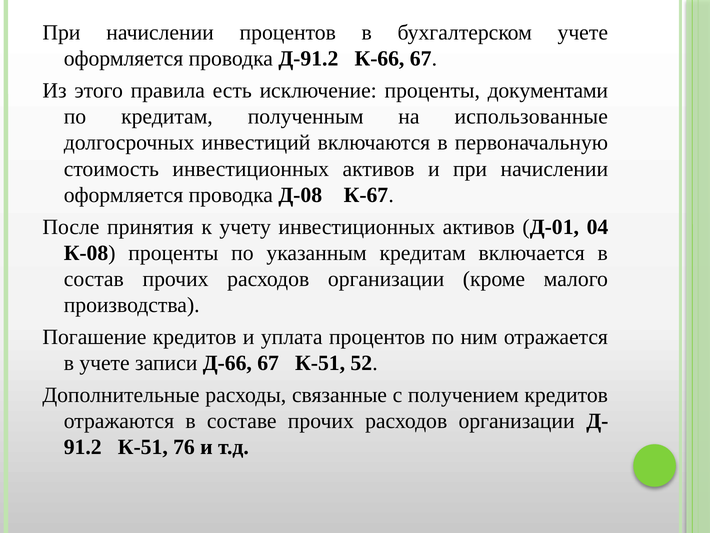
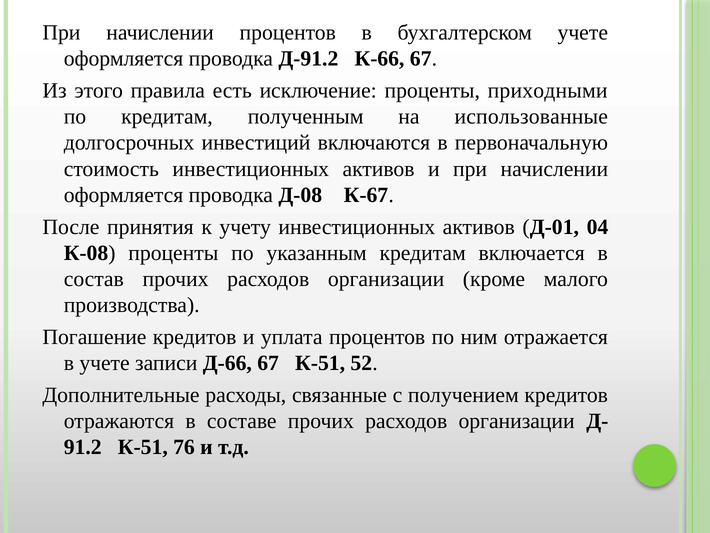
документами: документами -> приходными (548, 91)
